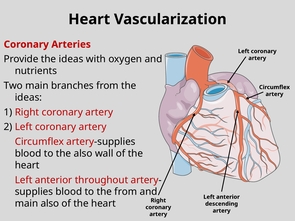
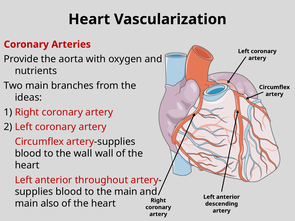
Provide the ideas: ideas -> aorta (71, 59)
the also: also -> wall (83, 154)
the from: from -> main (126, 192)
